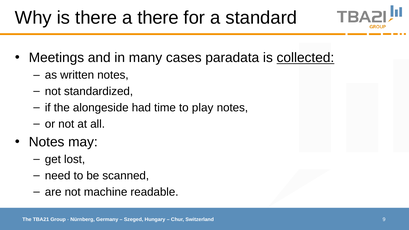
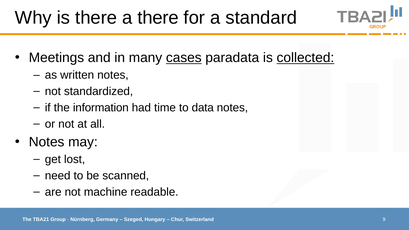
cases underline: none -> present (184, 58)
alongeside: alongeside -> information (101, 108)
play: play -> data (203, 108)
